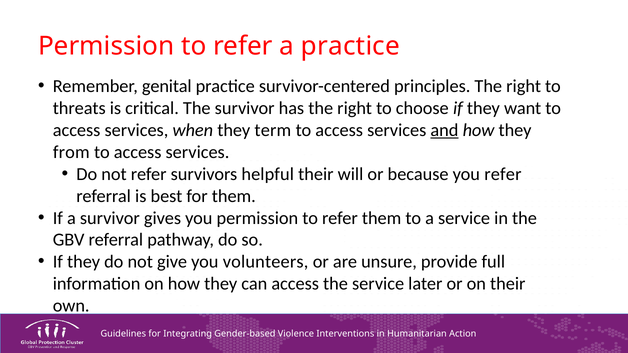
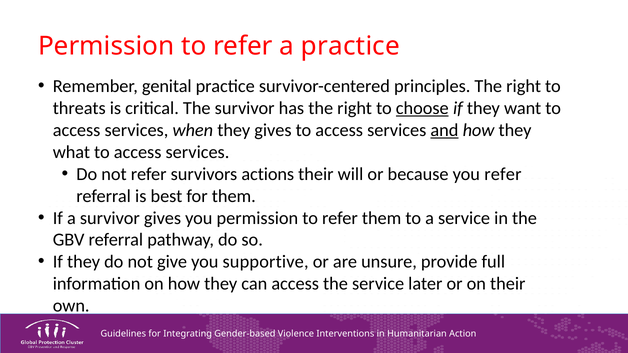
choose underline: none -> present (422, 108)
they term: term -> gives (273, 130)
from: from -> what (71, 152)
helpful: helpful -> actions (268, 174)
volunteers: volunteers -> supportive (266, 262)
